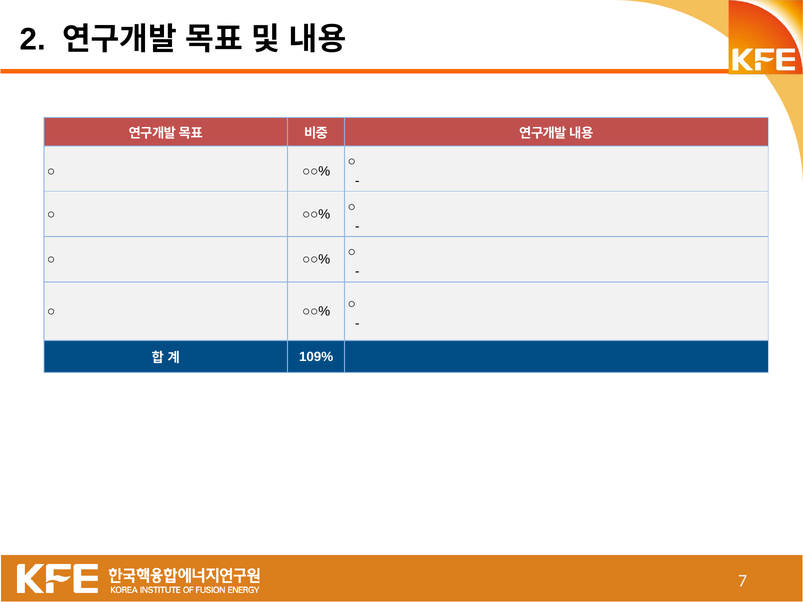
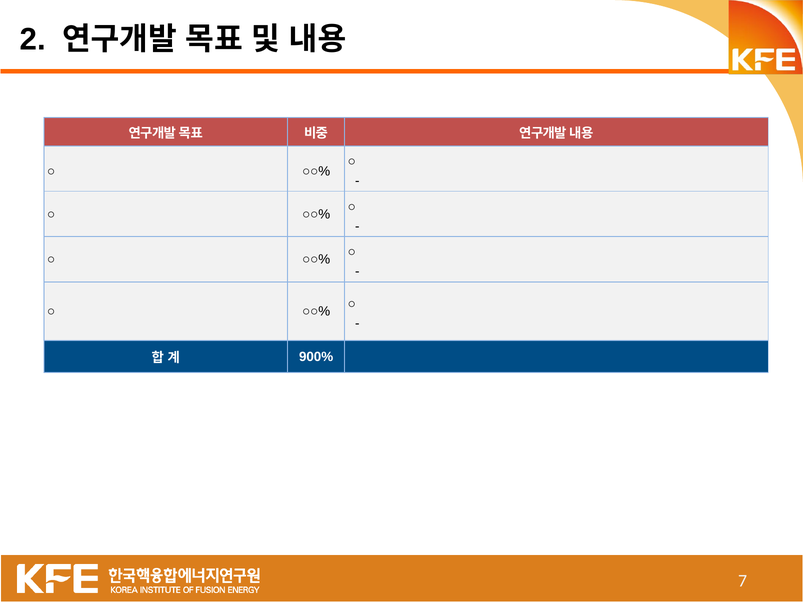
109%: 109% -> 900% (316, 357)
